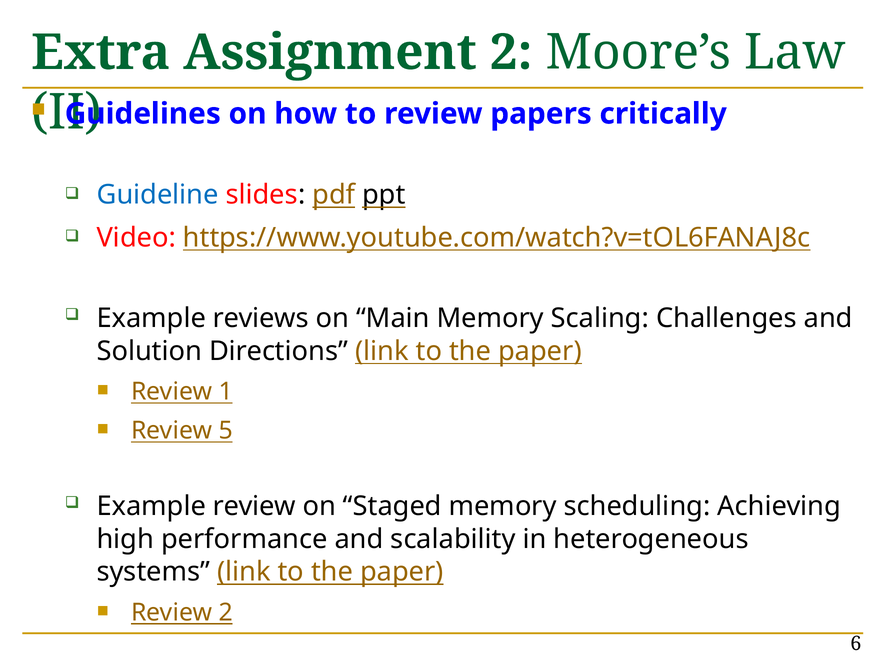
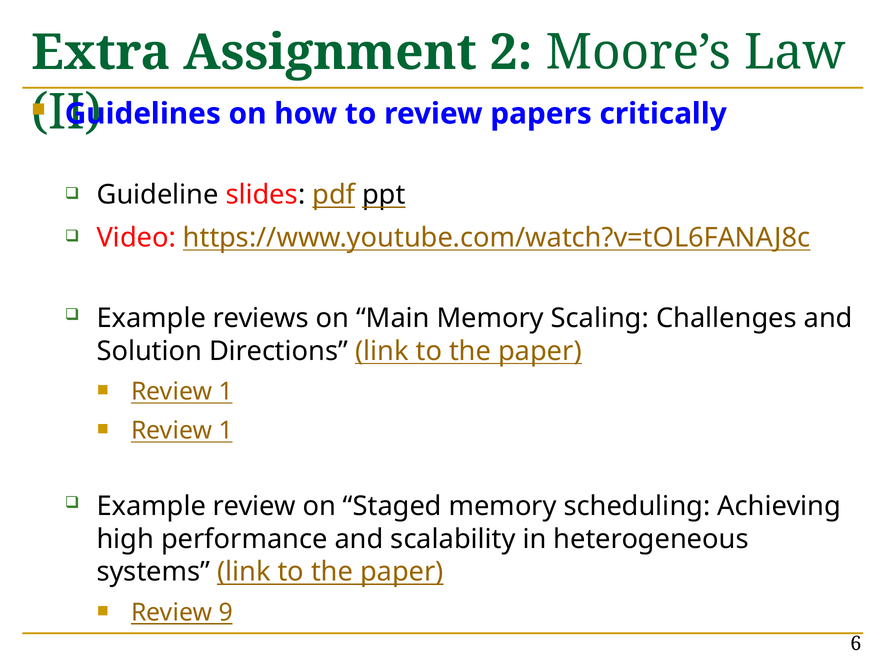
Guideline colour: blue -> black (158, 195)
5: 5 -> 1 (226, 430)
Review 2: 2 -> 9 (226, 612)
